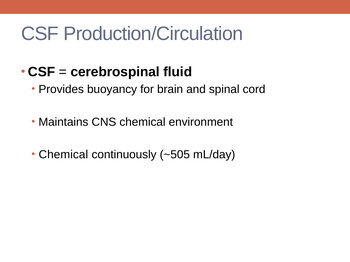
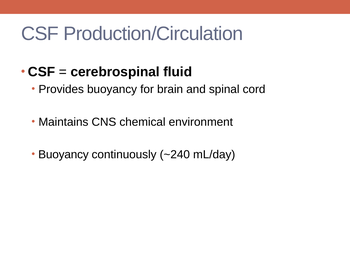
Chemical: Chemical -> Buoyancy (63, 155)
~505: ~505 -> ~240 (175, 155)
